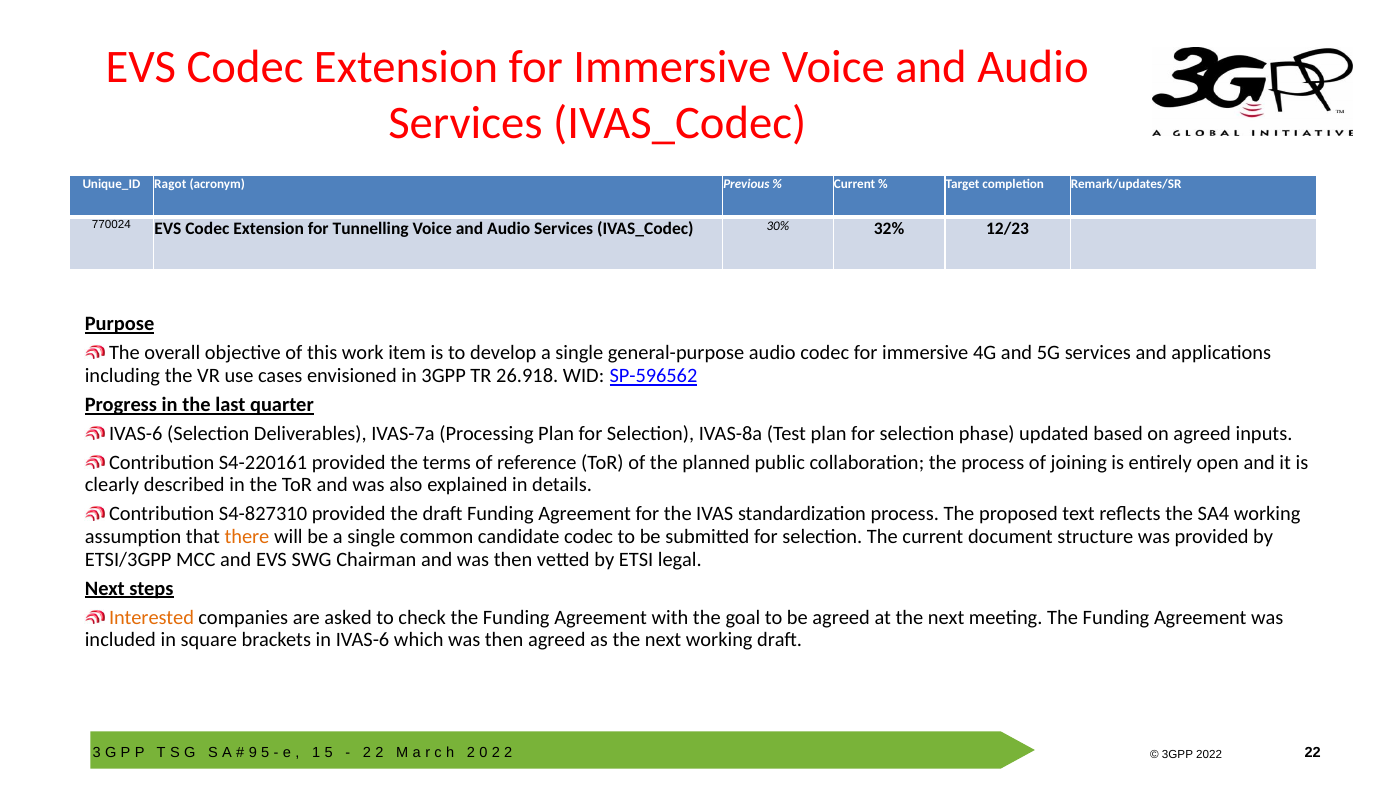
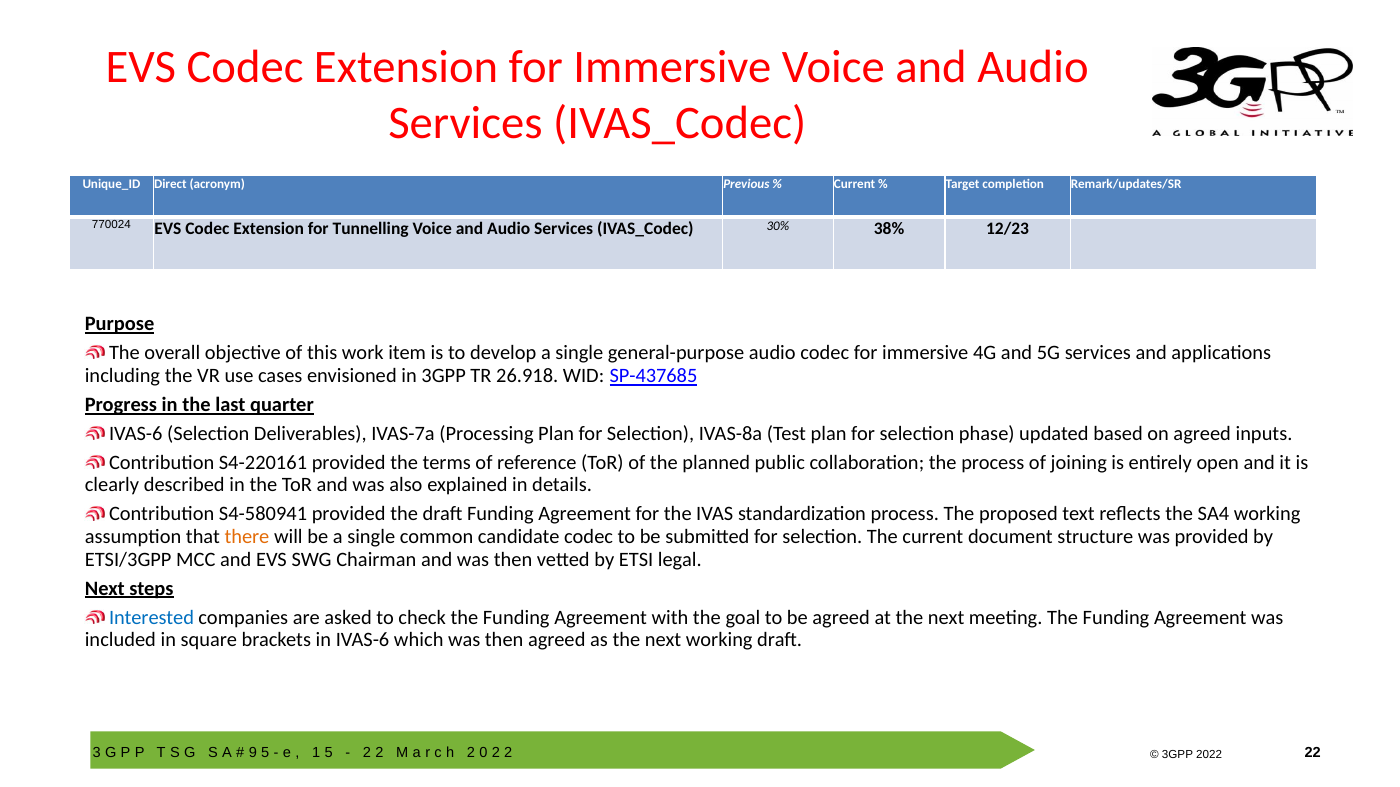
Ragot: Ragot -> Direct (170, 184)
32%: 32% -> 38% (889, 229)
SP-596562: SP-596562 -> SP-437685 (653, 376)
S4-827310: S4-827310 -> S4-580941 (263, 514)
Interested colour: orange -> blue (151, 618)
